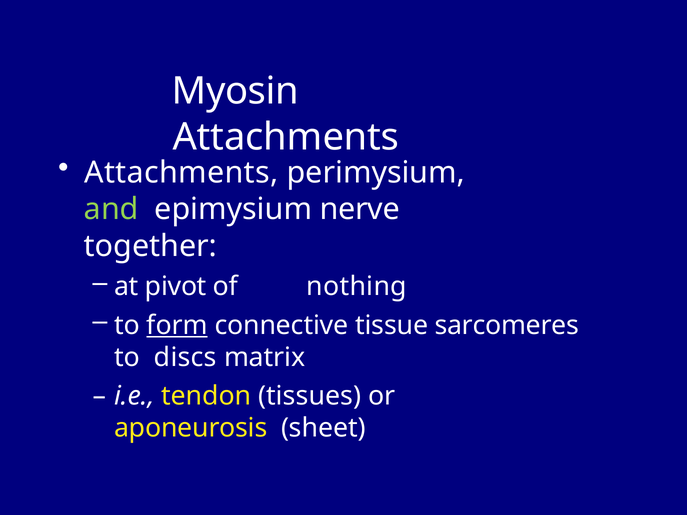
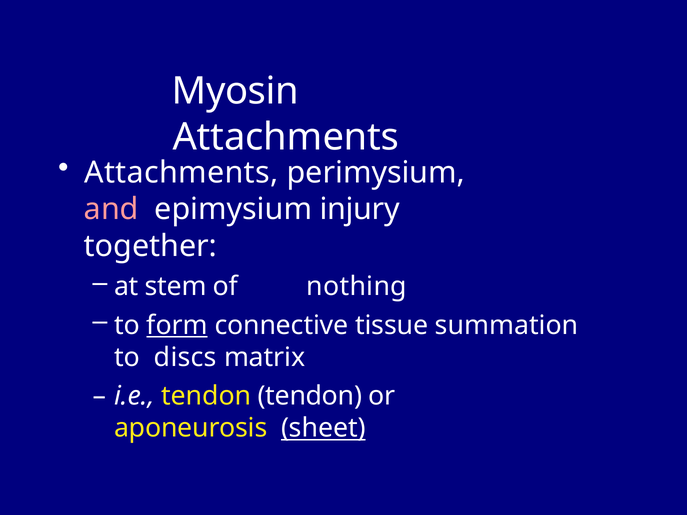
and colour: light green -> pink (111, 209)
nerve: nerve -> injury (360, 209)
pivot: pivot -> stem (176, 287)
sarcomeres: sarcomeres -> summation (507, 326)
tendon tissues: tissues -> tendon (310, 396)
sheet underline: none -> present (323, 428)
